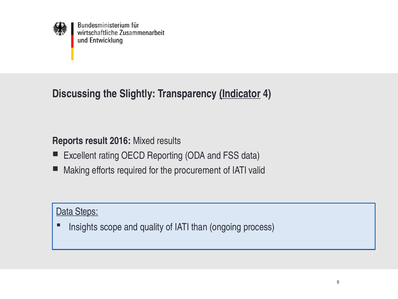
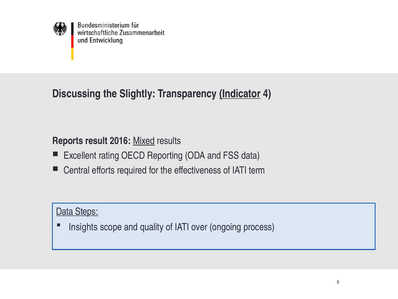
Mixed underline: none -> present (144, 141)
Making: Making -> Central (77, 170)
procurement: procurement -> effectiveness (198, 170)
valid: valid -> term (257, 170)
than: than -> over (199, 227)
